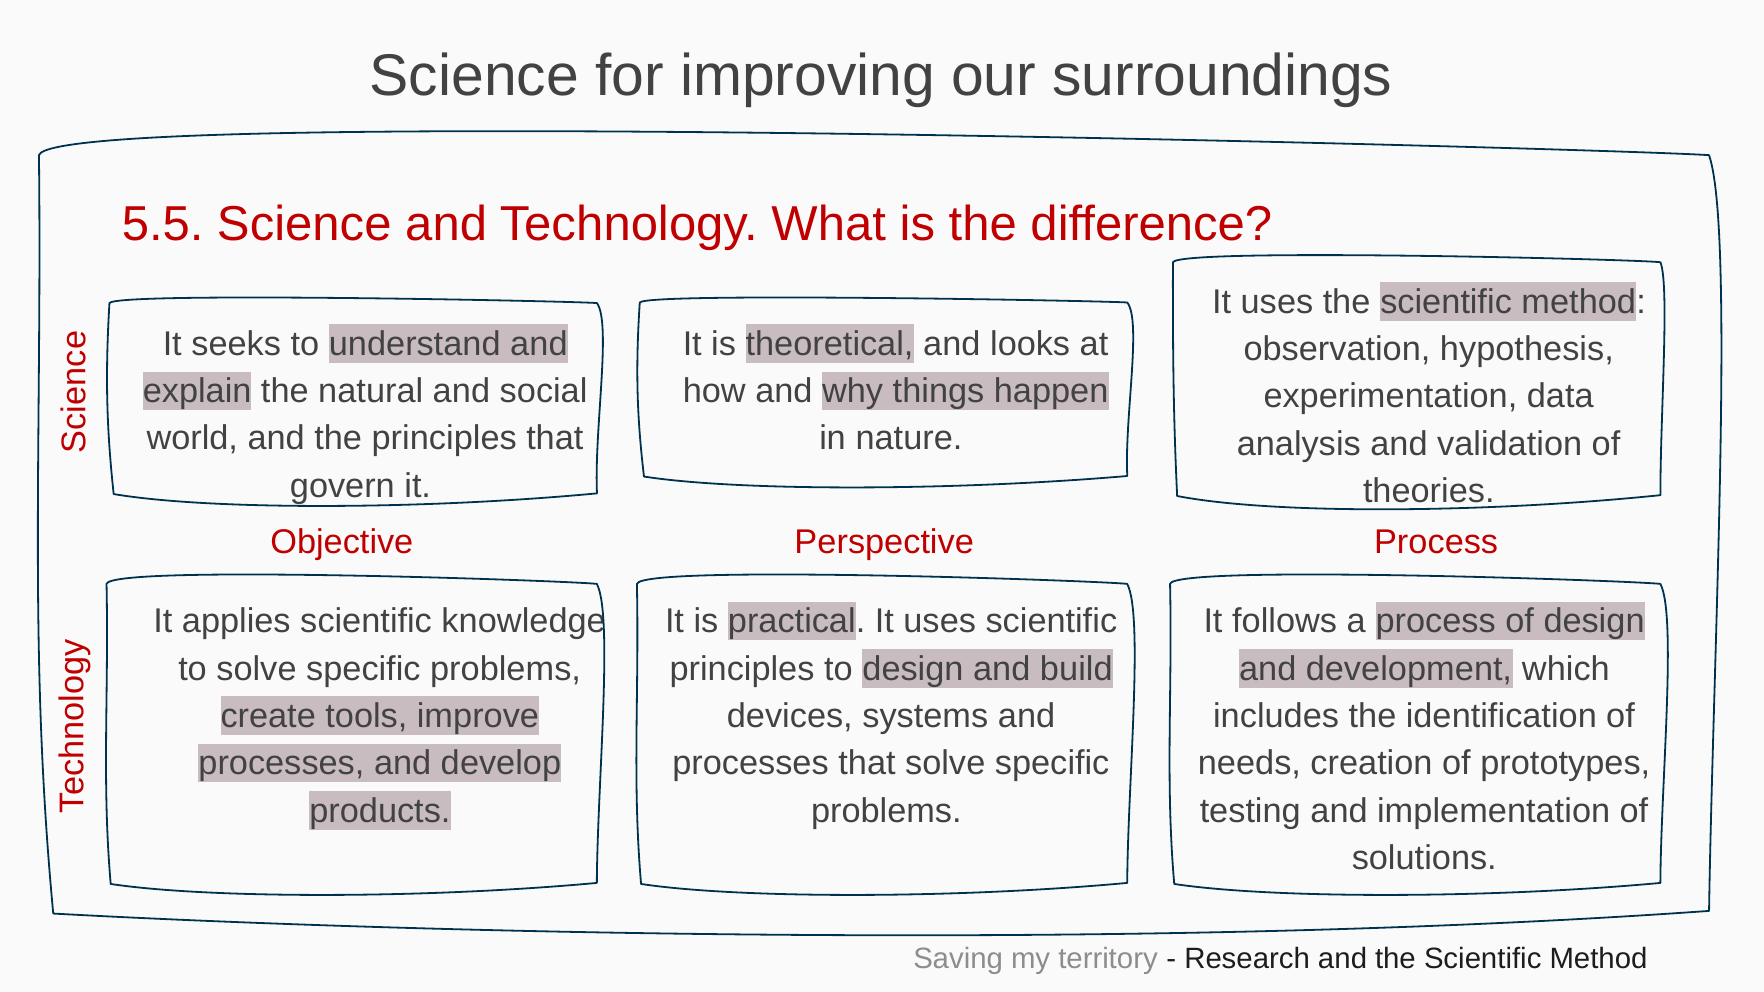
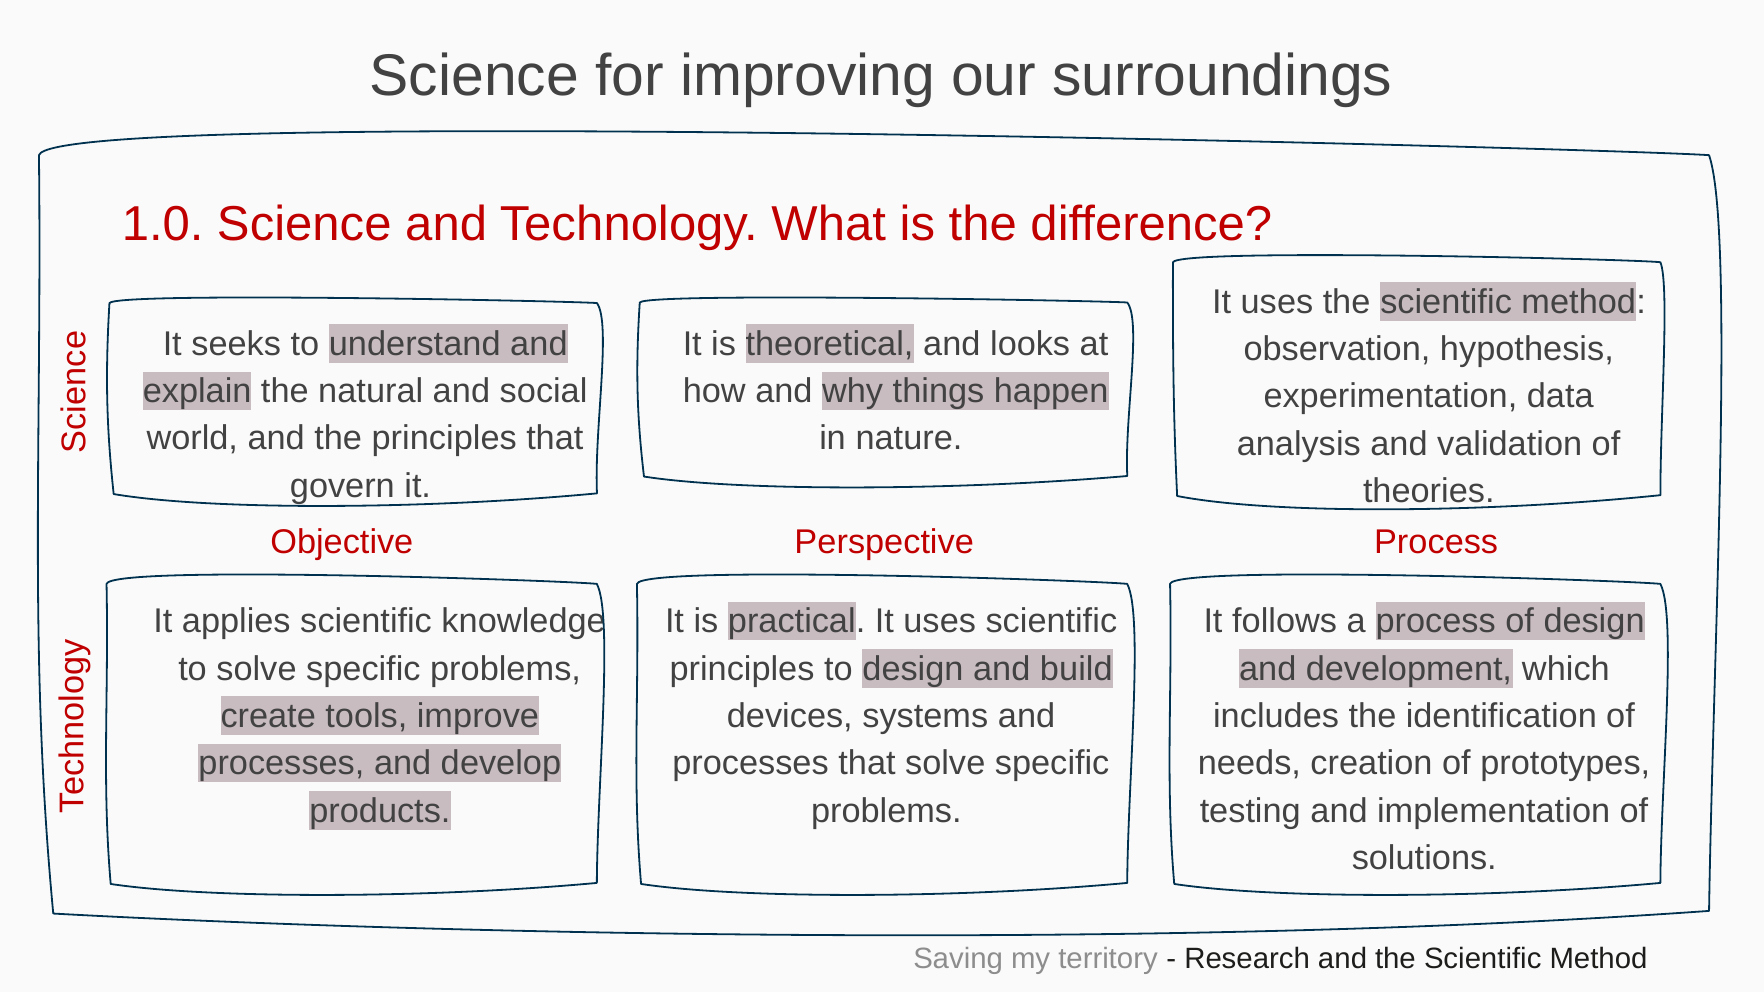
5.5: 5.5 -> 1.0 (163, 224)
